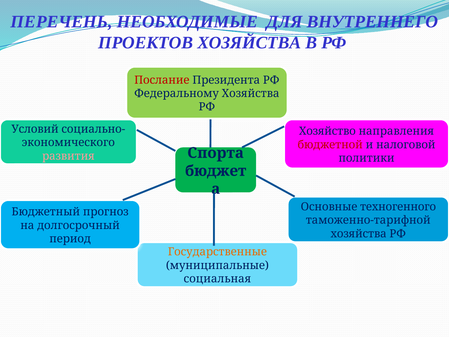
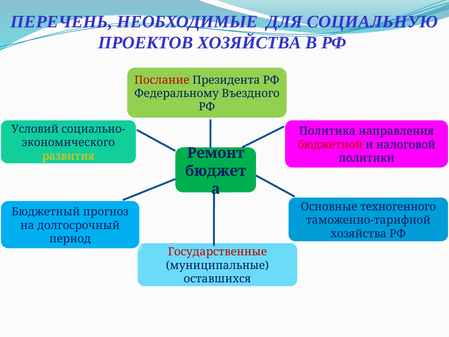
ВНУТРЕННЕГО: ВНУТРЕННЕГО -> СОЦИАЛЬНУЮ (372, 22)
Федеральному Хозяйства: Хозяйства -> Въездного (251, 93)
Хозяйство: Хозяйство -> Политика (327, 131)
Спорта: Спорта -> Ремонт (216, 153)
развития colour: pink -> yellow (68, 156)
Государственные colour: orange -> red (217, 252)
социальная: социальная -> оставшихся (217, 279)
